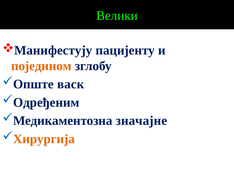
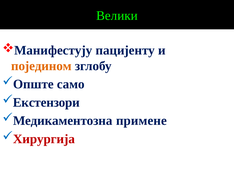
васк: васк -> само (71, 84)
Одређеним: Одређеним -> Екстензори (46, 102)
значајне: значајне -> примене (141, 120)
Хирургија colour: orange -> red (44, 138)
